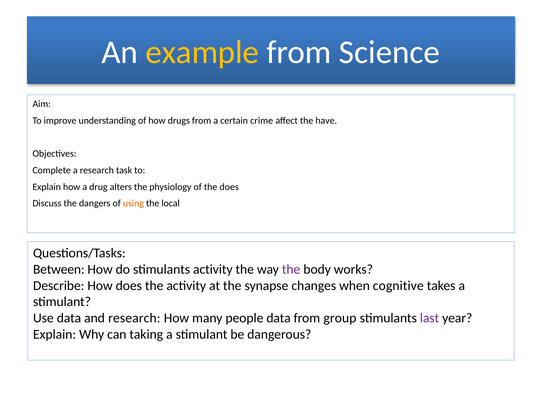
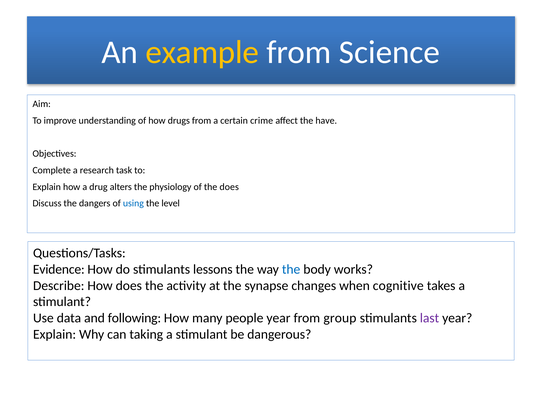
using colour: orange -> blue (133, 204)
local: local -> level (171, 204)
Between: Between -> Evidence (59, 270)
stimulants activity: activity -> lessons (213, 270)
the colour: purple -> blue (291, 270)
and research: research -> following (134, 318)
people data: data -> year (278, 318)
